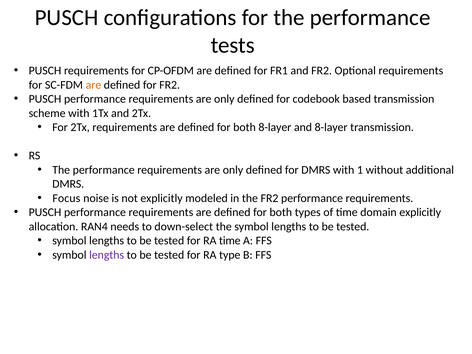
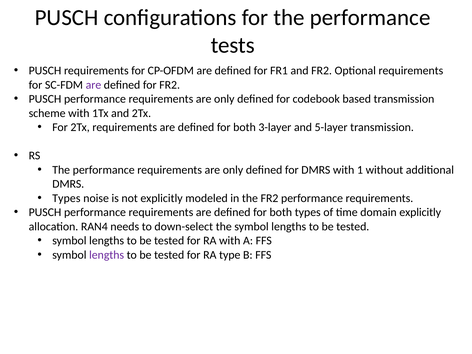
are colour: orange -> purple (93, 85)
both 8-layer: 8-layer -> 3-layer (275, 127)
and 8-layer: 8-layer -> 5-layer (331, 127)
Focus: Focus -> Types (66, 198)
RA time: time -> with (230, 241)
